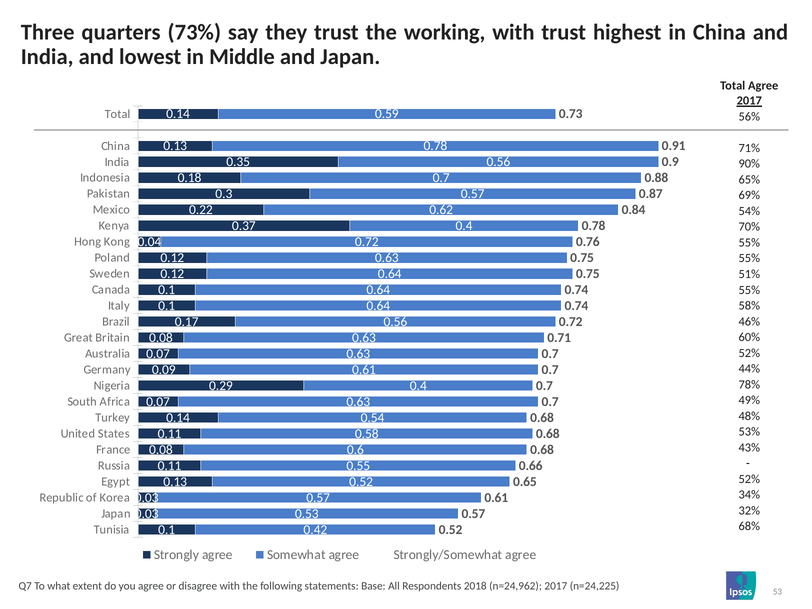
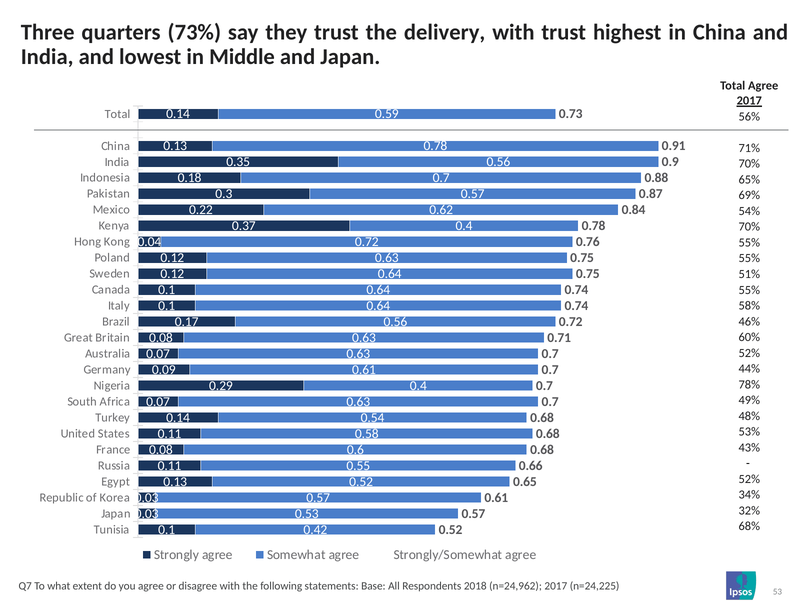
working: working -> delivery (445, 32)
90%: 90% -> 70% (749, 164)
